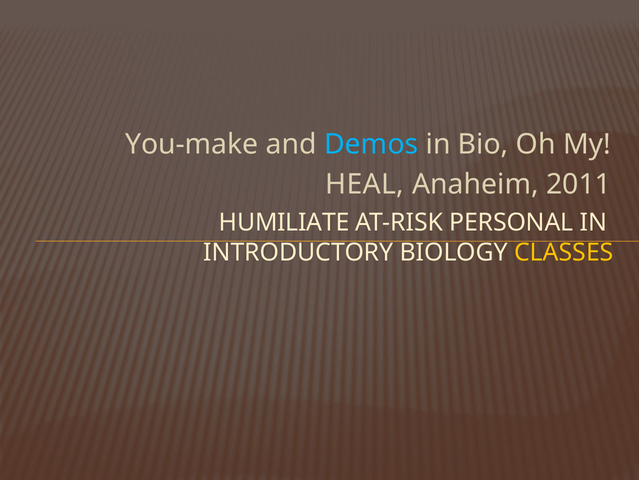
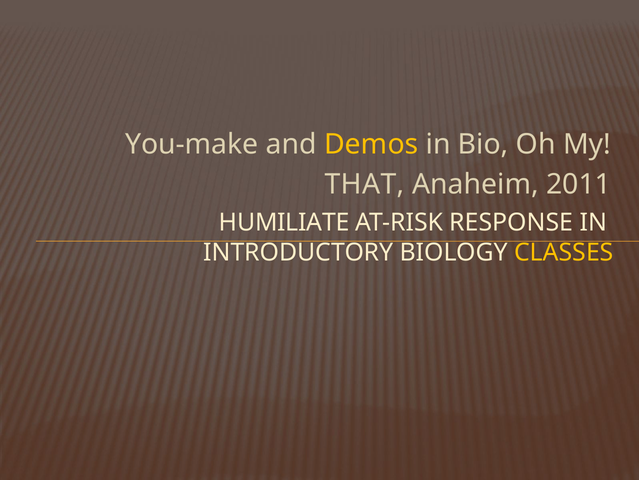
Demos colour: light blue -> yellow (371, 144)
HEAL: HEAL -> THAT (365, 184)
PERSONAL: PERSONAL -> RESPONSE (511, 222)
